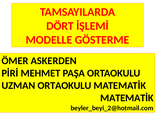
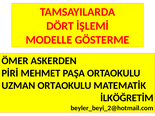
MATEMATİK: MATEMATİK -> İLKÖĞRETİM (127, 98)
